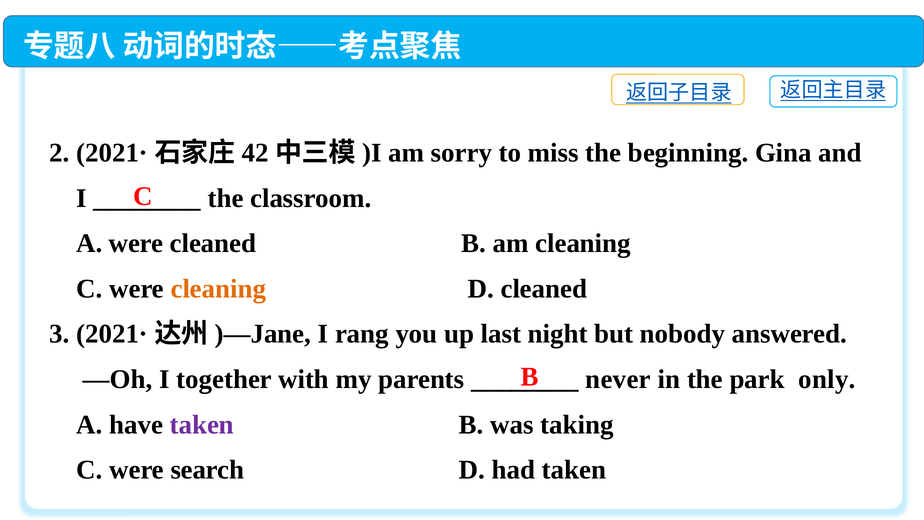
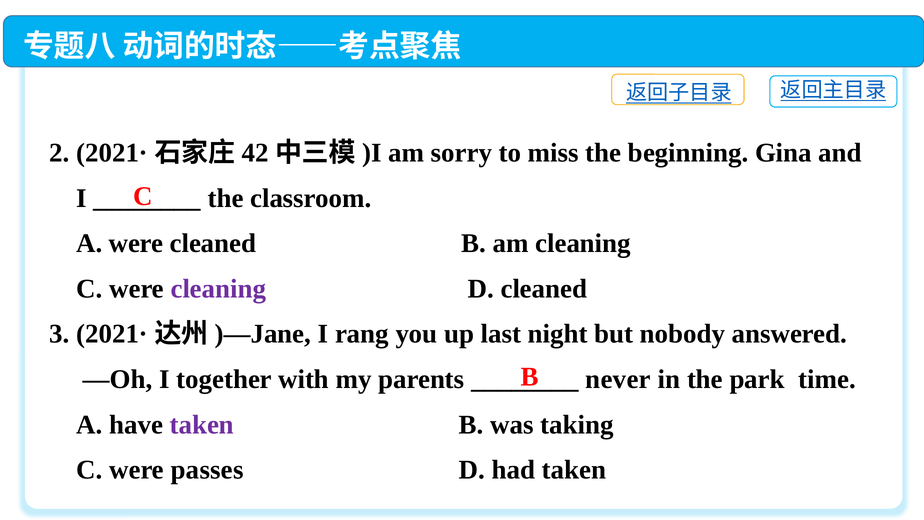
cleaning colour: orange -> purple (218, 289)
only: only -> time (827, 379)
search: search -> passes (207, 470)
